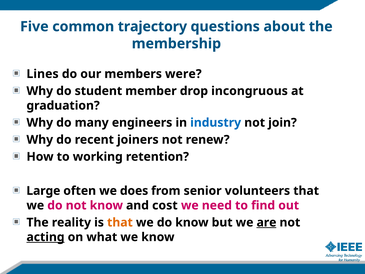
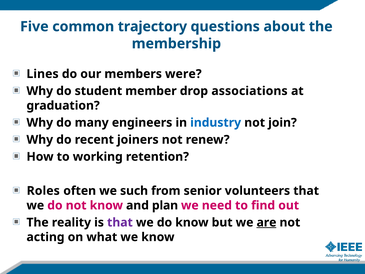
incongruous: incongruous -> associations (249, 91)
Large: Large -> Roles (43, 191)
does: does -> such (134, 191)
cost: cost -> plan (165, 205)
that colour: orange -> purple (120, 222)
acting underline: present -> none (45, 237)
